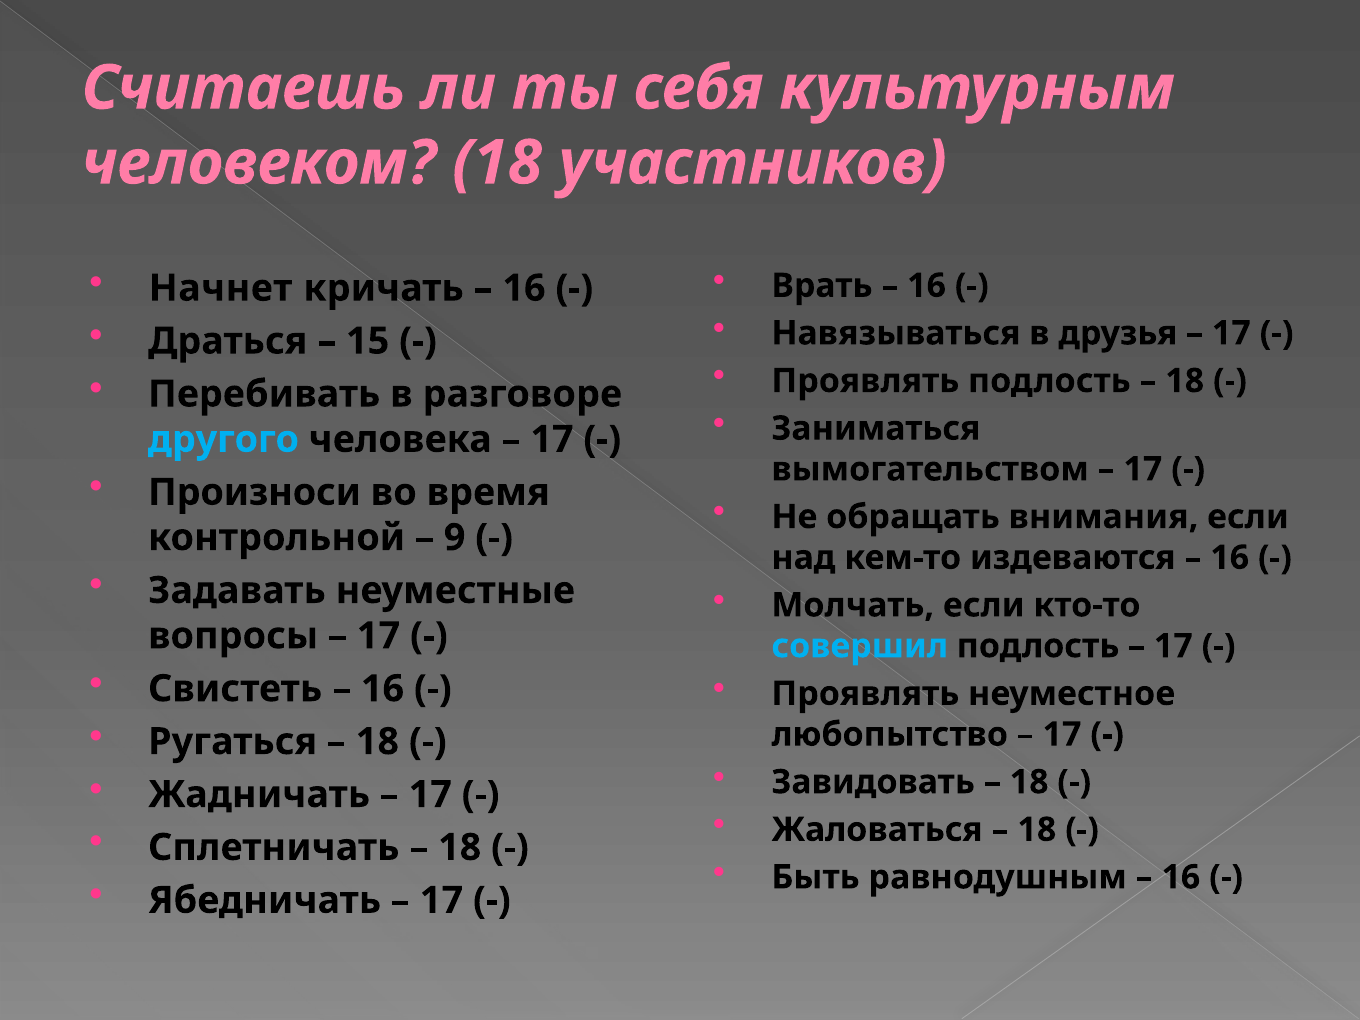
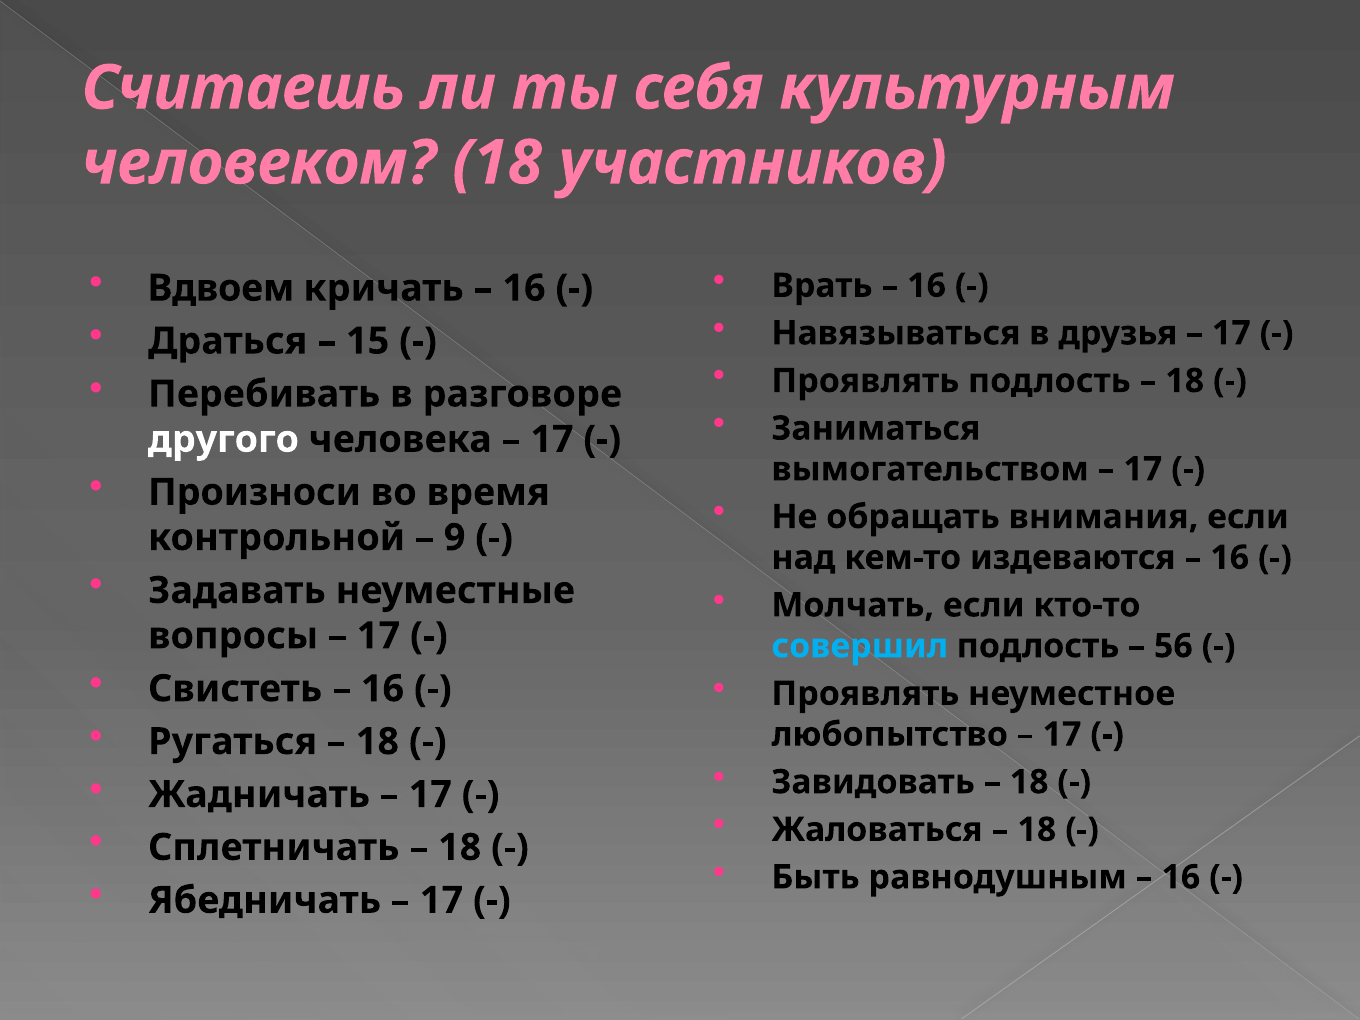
Начнет: Начнет -> Вдвоем (221, 288)
другого colour: light blue -> white (224, 439)
17: 17 -> 56 (1173, 646)
